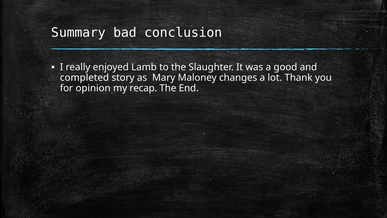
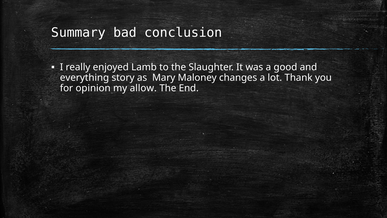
completed: completed -> everything (84, 78)
recap: recap -> allow (143, 88)
